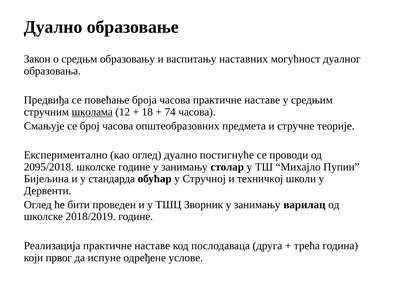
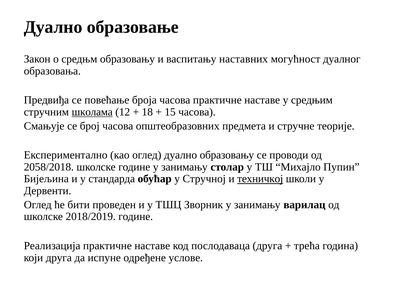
74: 74 -> 15 (170, 112)
дуално постигнуће: постигнуће -> образовању (227, 155)
2095/2018: 2095/2018 -> 2058/2018 (49, 167)
техничкој underline: none -> present (260, 179)
који првог: првог -> друга (59, 257)
